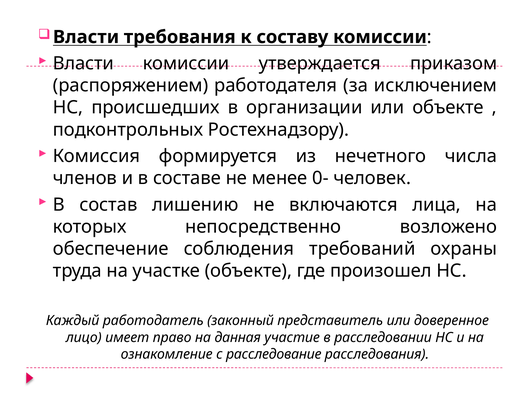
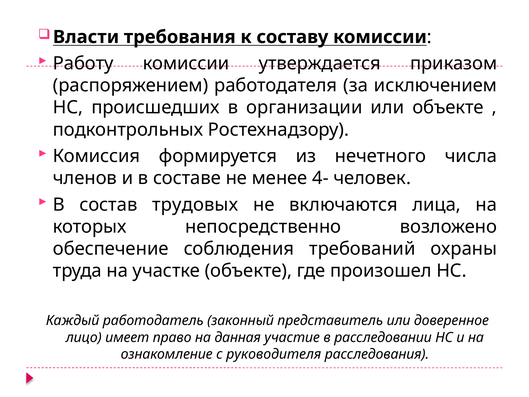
Власти: Власти -> Работу (83, 63)
0-: 0- -> 4- (320, 178)
лишению: лишению -> трудовых (195, 204)
расследование: расследование -> руководителя (274, 354)
